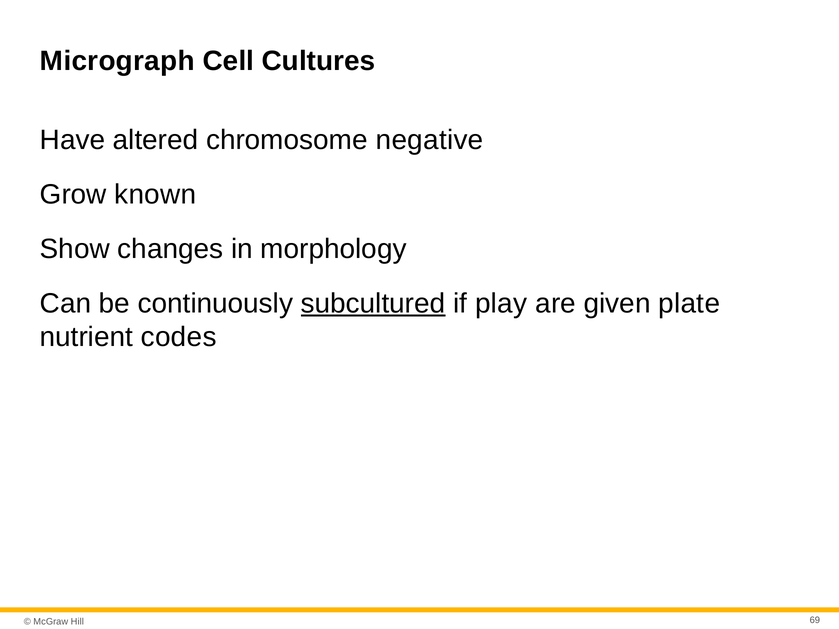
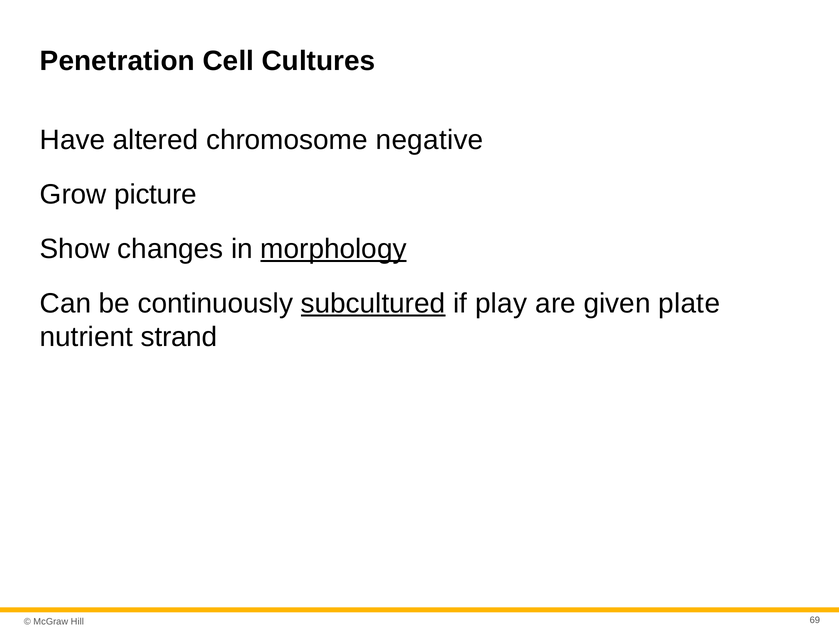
Micrograph: Micrograph -> Penetration (117, 61)
known: known -> picture (156, 195)
morphology underline: none -> present (334, 249)
codes: codes -> strand (179, 337)
